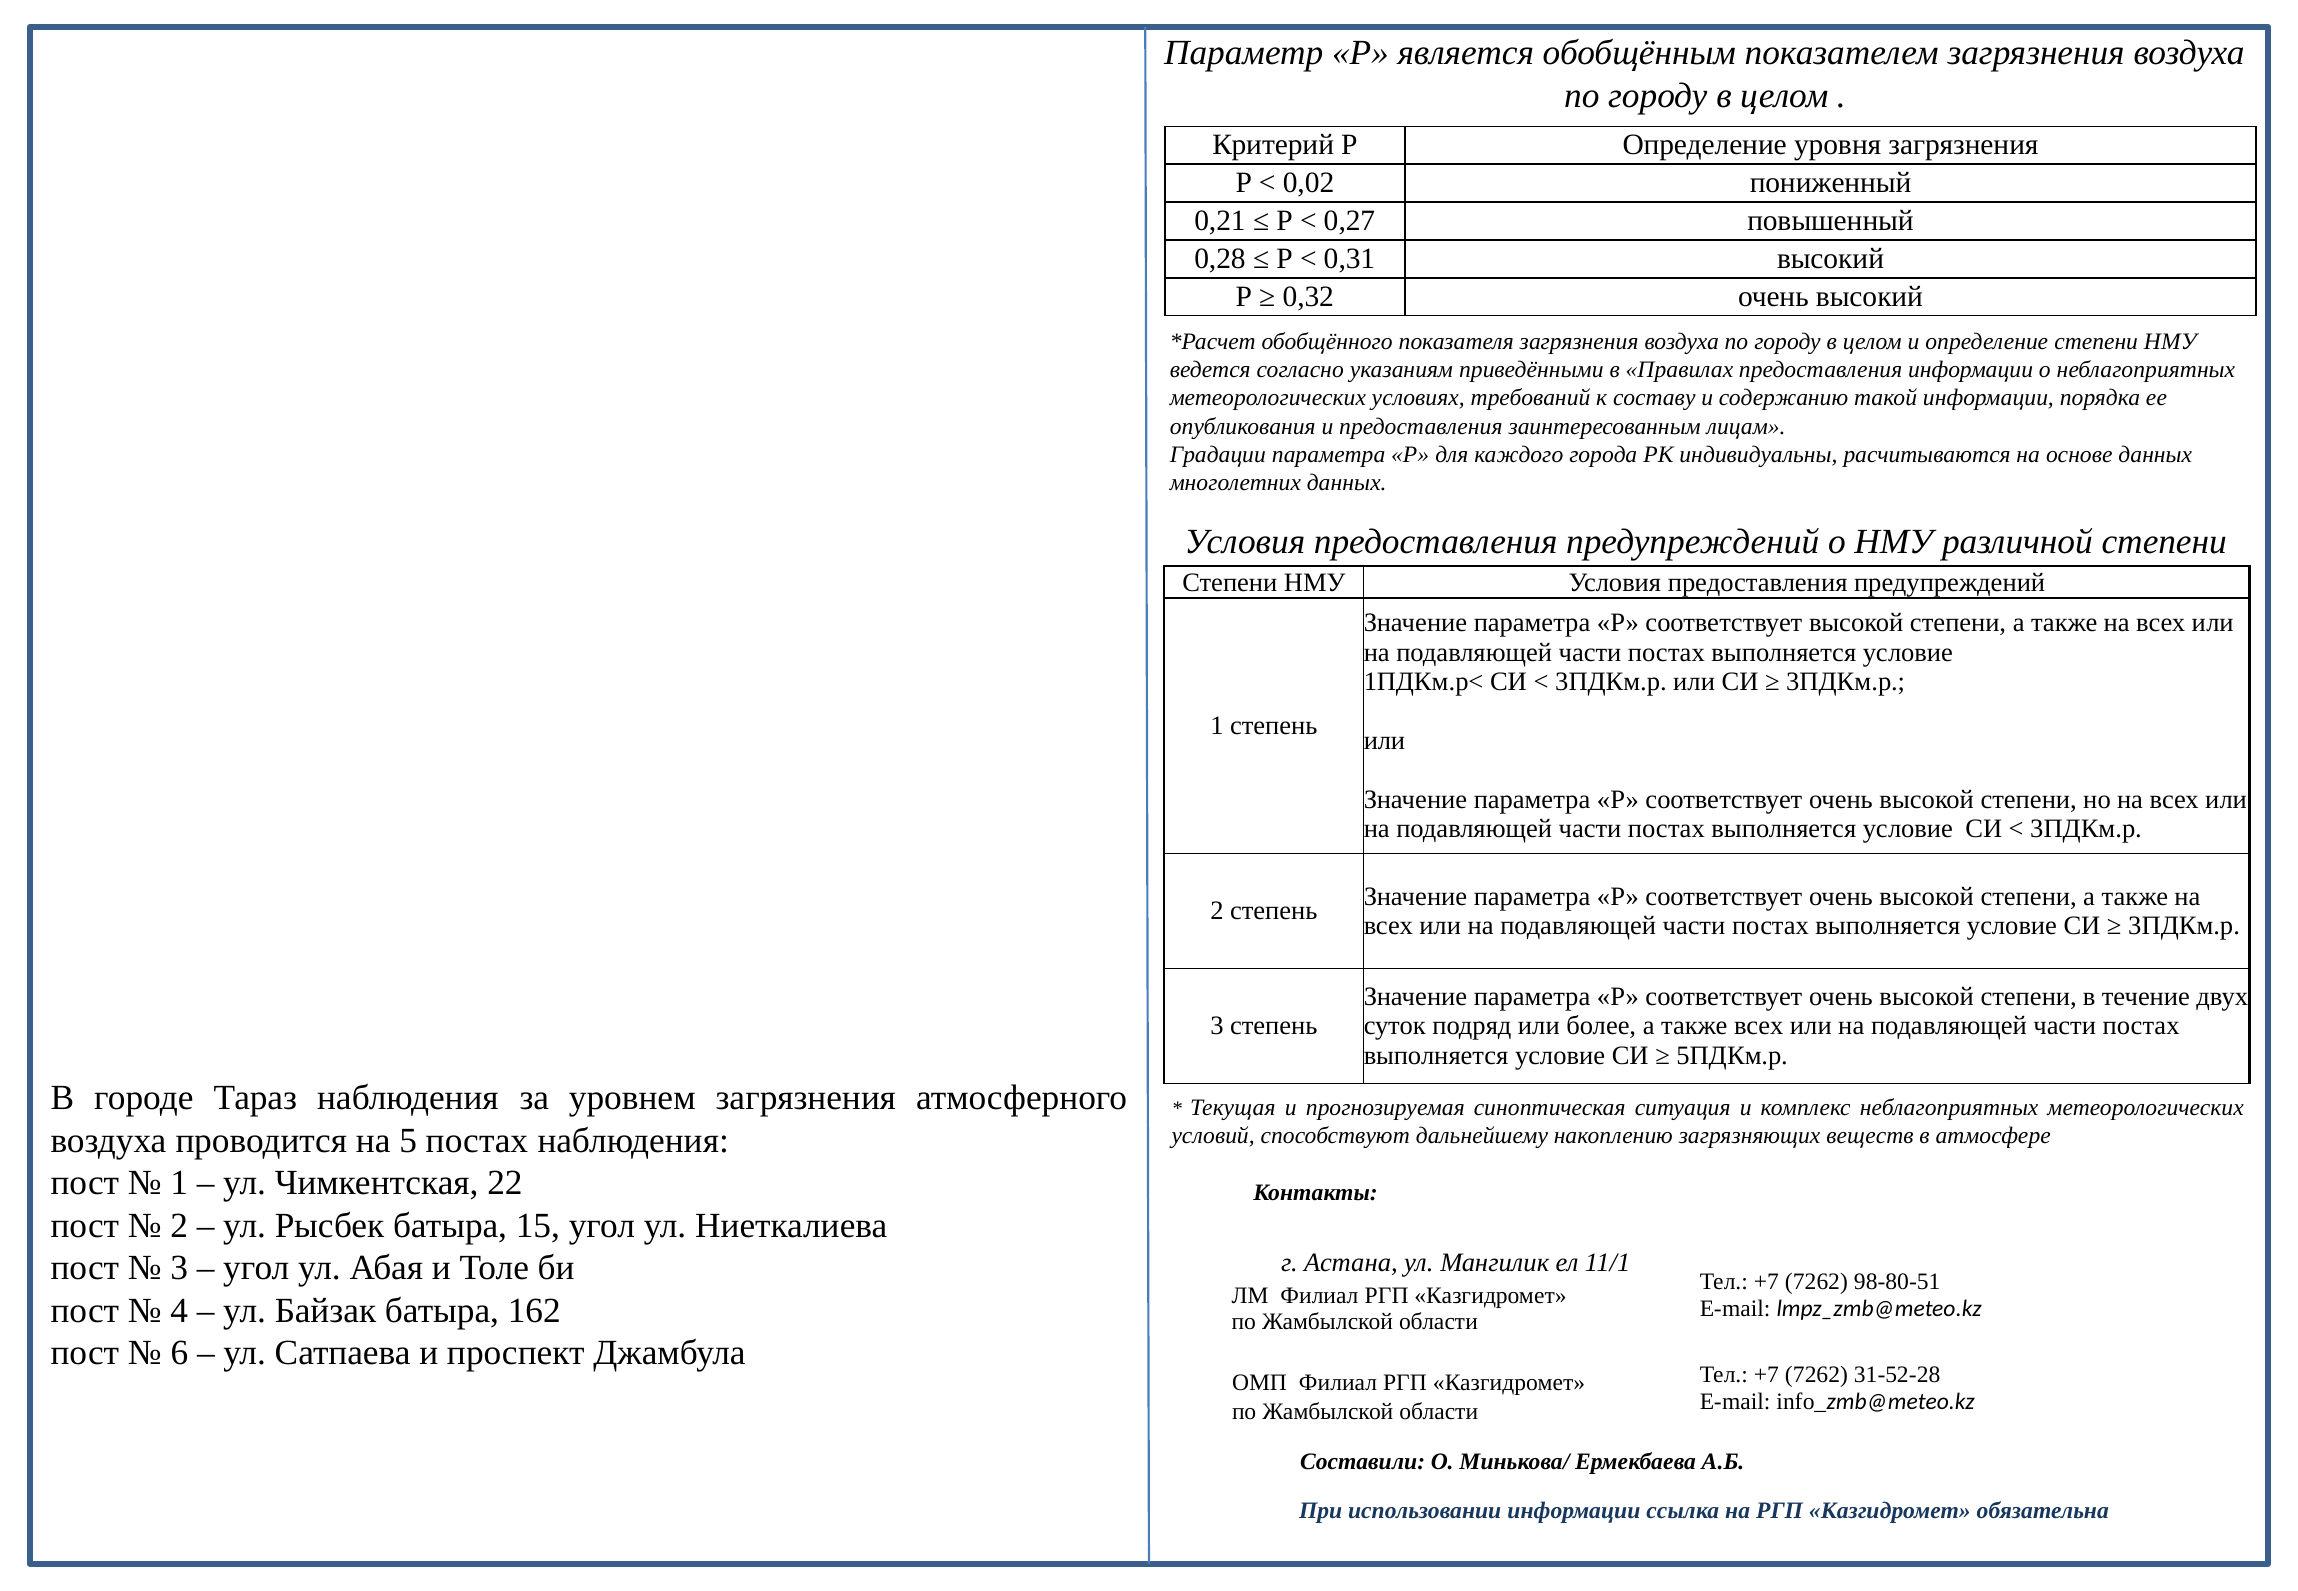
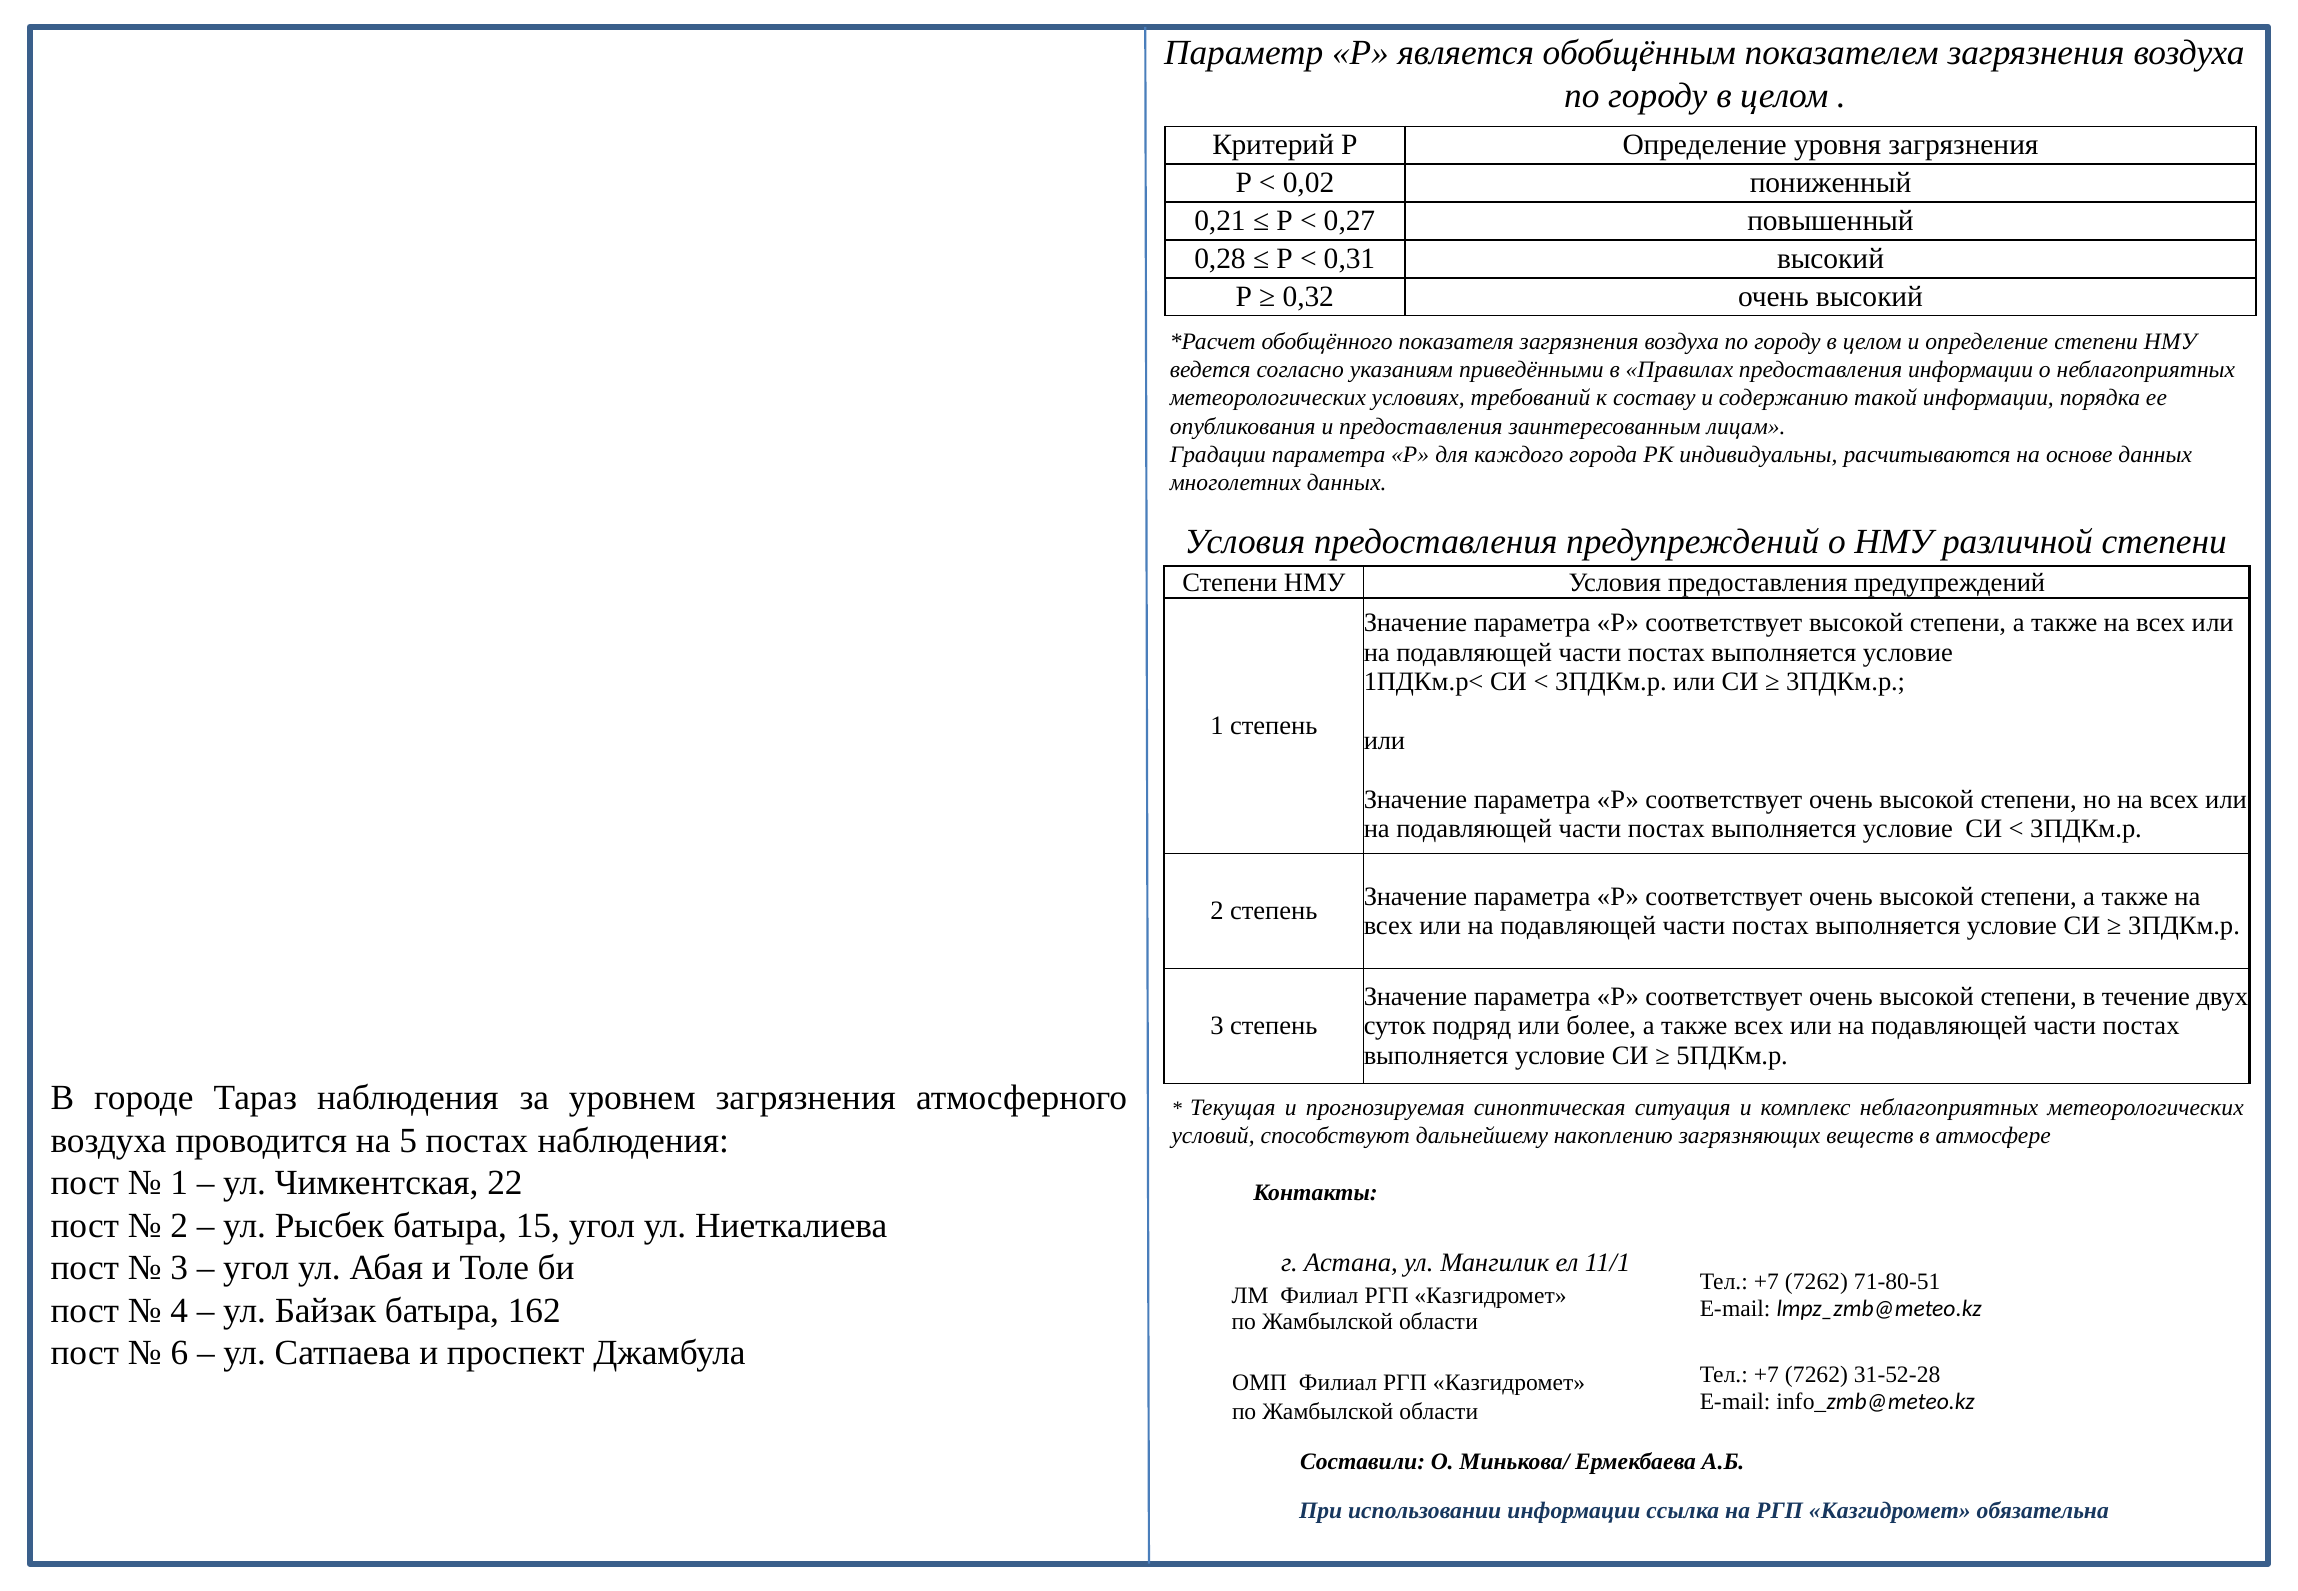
98-80-51: 98-80-51 -> 71-80-51 (1897, 1281)
